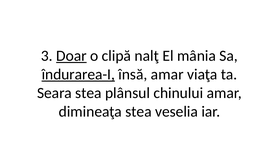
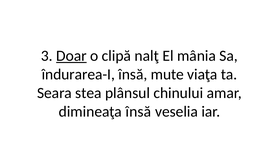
îndurarea-I underline: present -> none (78, 74)
însă amar: amar -> mute (167, 74)
dimineaţa stea: stea -> însă (138, 112)
